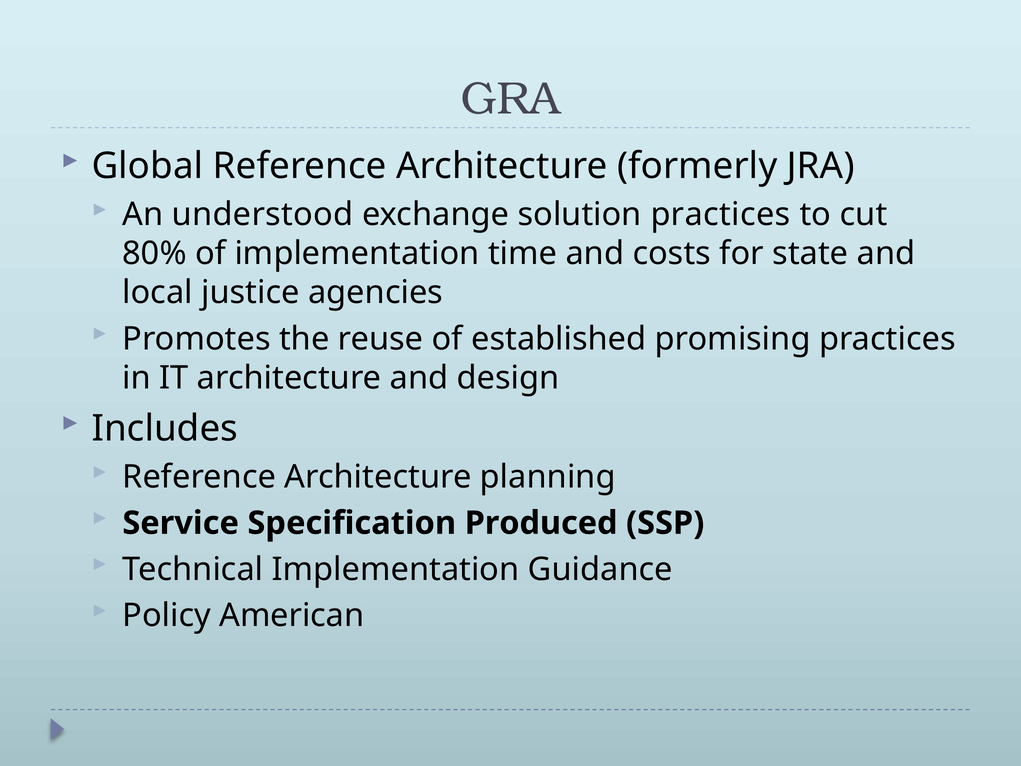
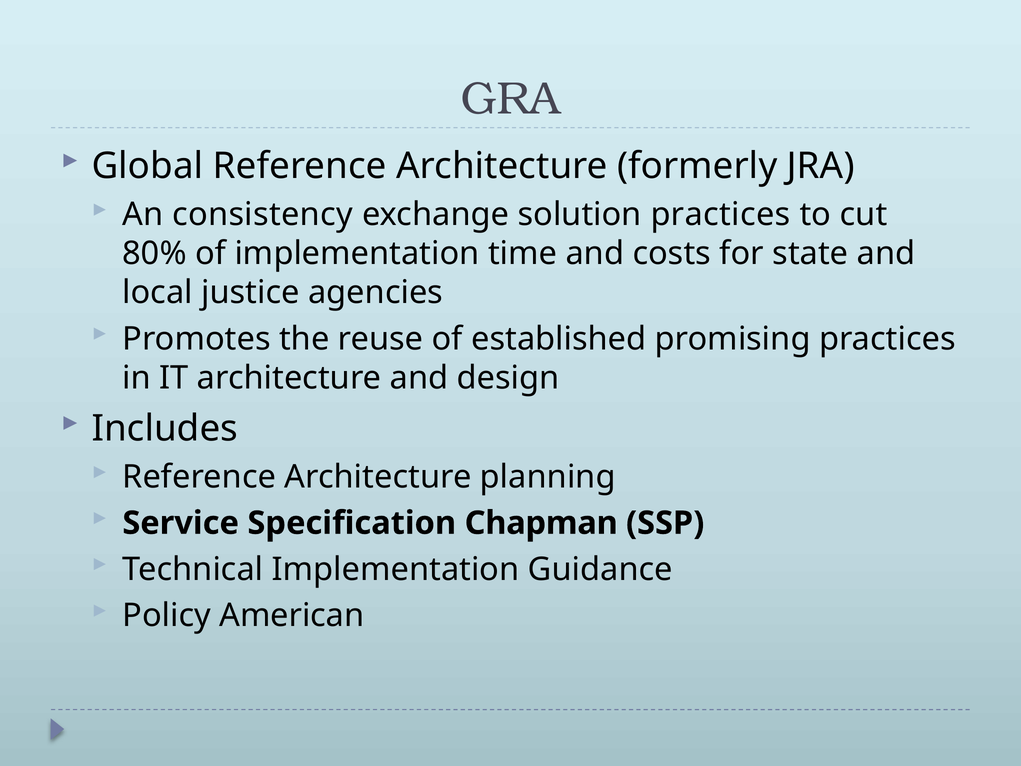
understood: understood -> consistency (263, 214)
Produced: Produced -> Chapman (541, 523)
